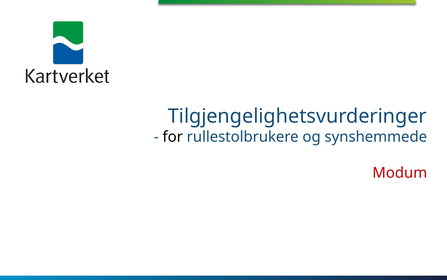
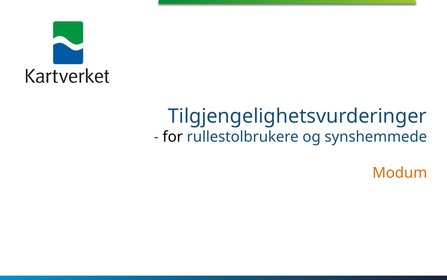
Modum colour: red -> orange (400, 172)
